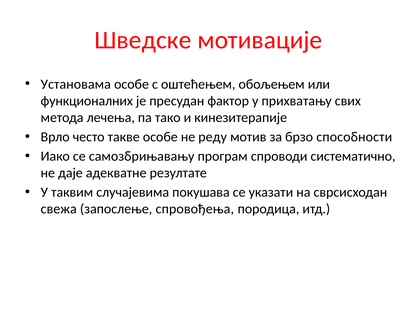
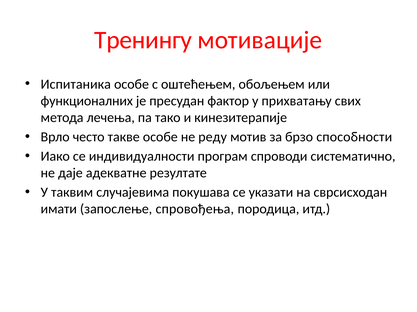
Шведске: Шведске -> Тренингу (143, 40)
Установама: Установама -> Испитаника (76, 84)
самозбрињавању: самозбрињавању -> индивидуалности (142, 157)
свежа: свежа -> имати (59, 209)
